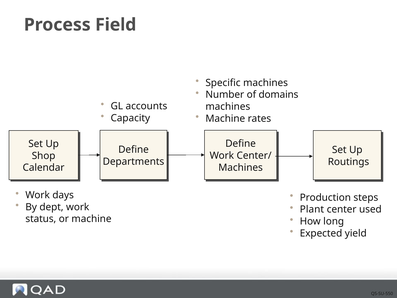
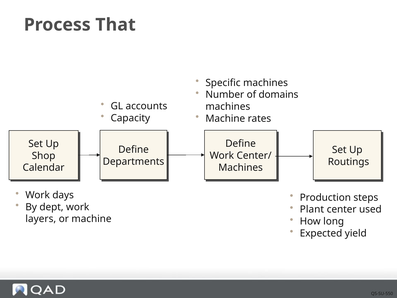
Field: Field -> That (116, 25)
status: status -> layers (41, 219)
